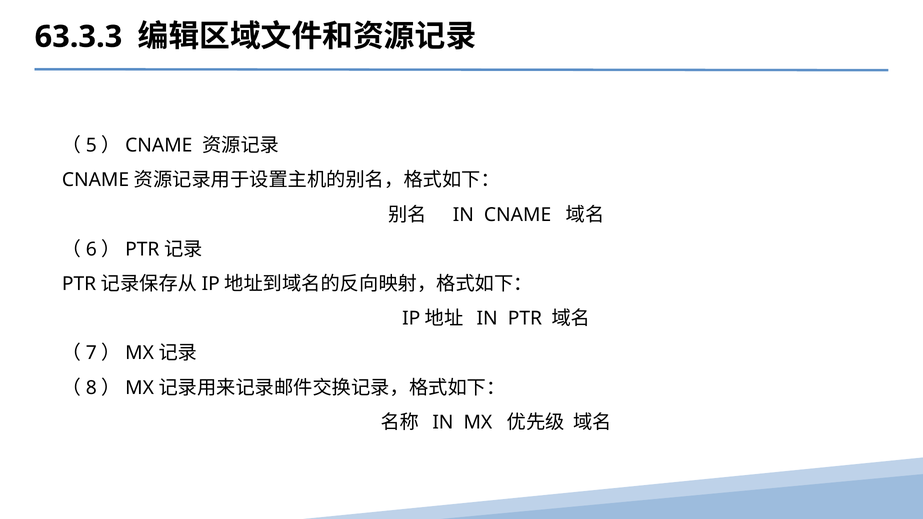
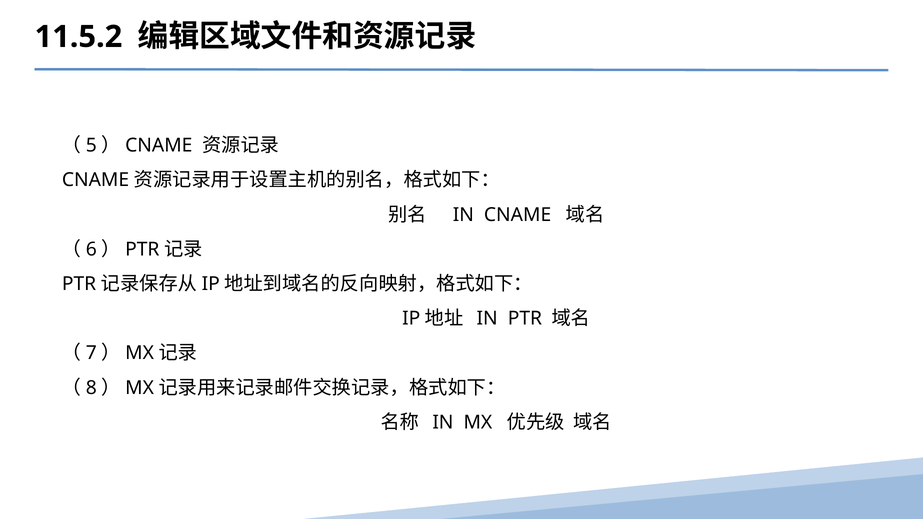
63.3.3: 63.3.3 -> 11.5.2 (78, 37)
